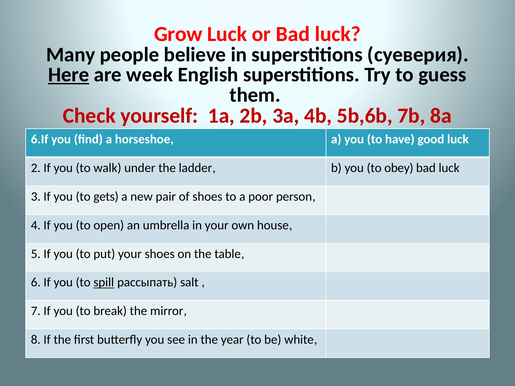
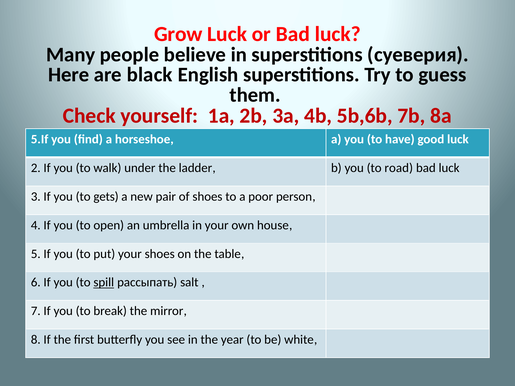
Here underline: present -> none (69, 75)
week: week -> black (150, 75)
6.If: 6.If -> 5.If (40, 139)
obey: obey -> road (399, 168)
